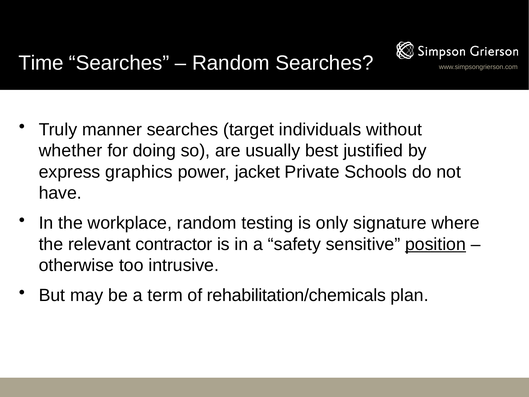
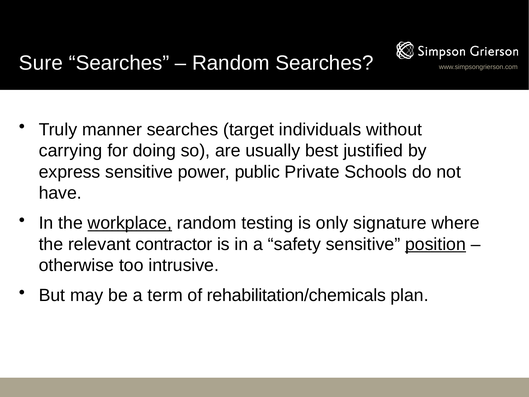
Time: Time -> Sure (41, 63)
whether: whether -> carrying (71, 151)
express graphics: graphics -> sensitive (139, 172)
jacket: jacket -> public (257, 172)
workplace underline: none -> present (130, 223)
